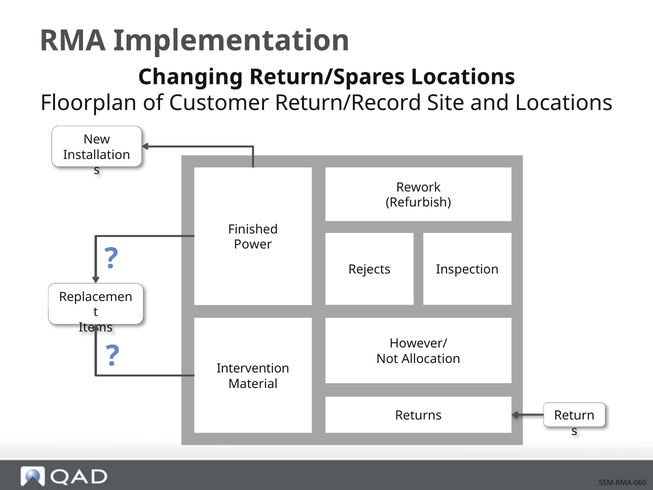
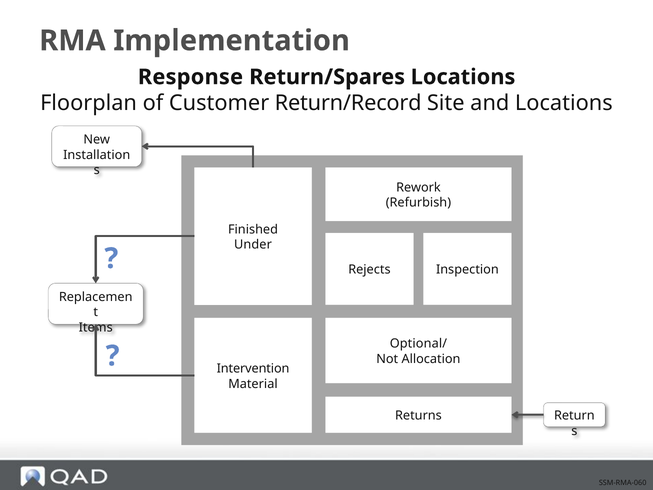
Changing: Changing -> Response (190, 77)
Power: Power -> Under (253, 245)
However/: However/ -> Optional/ (418, 344)
